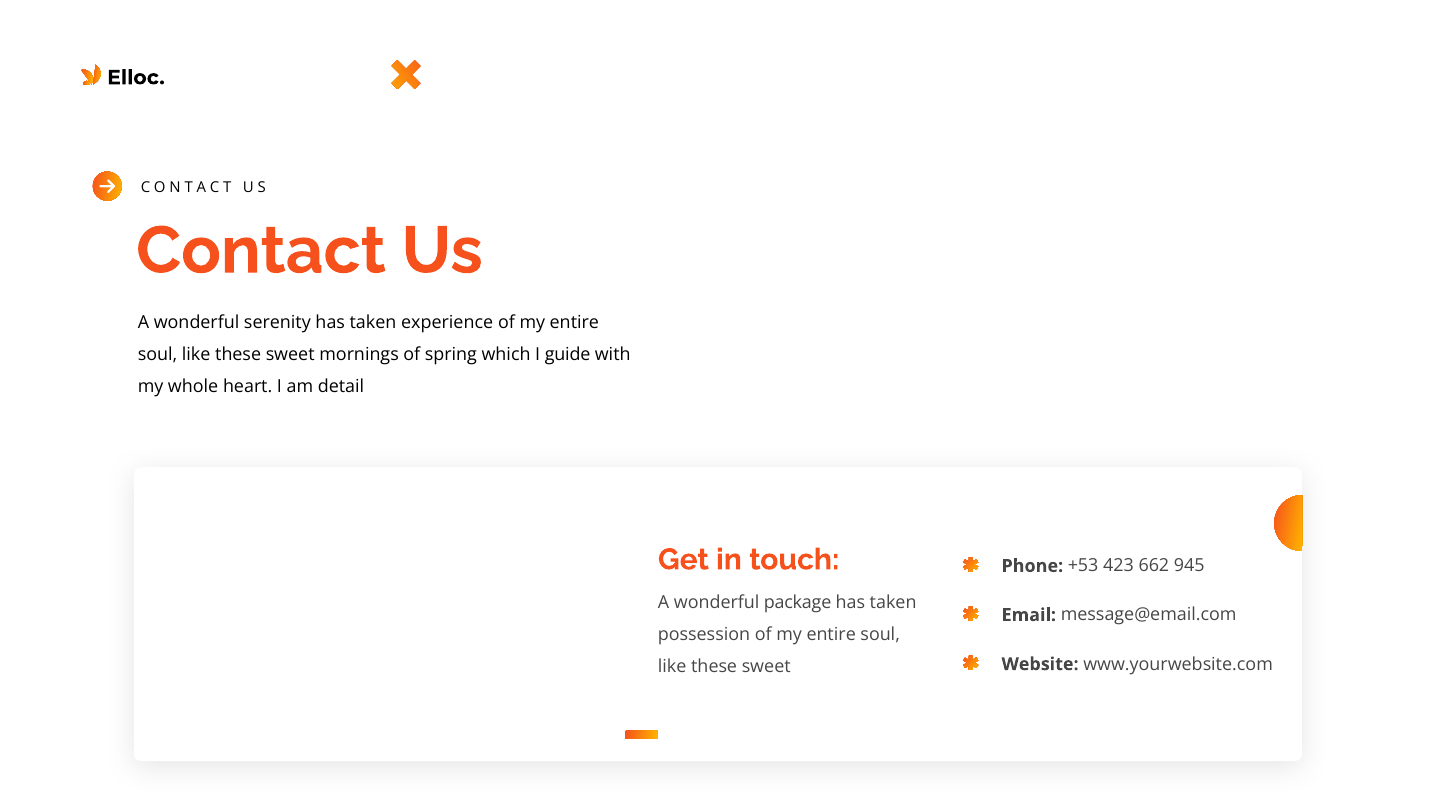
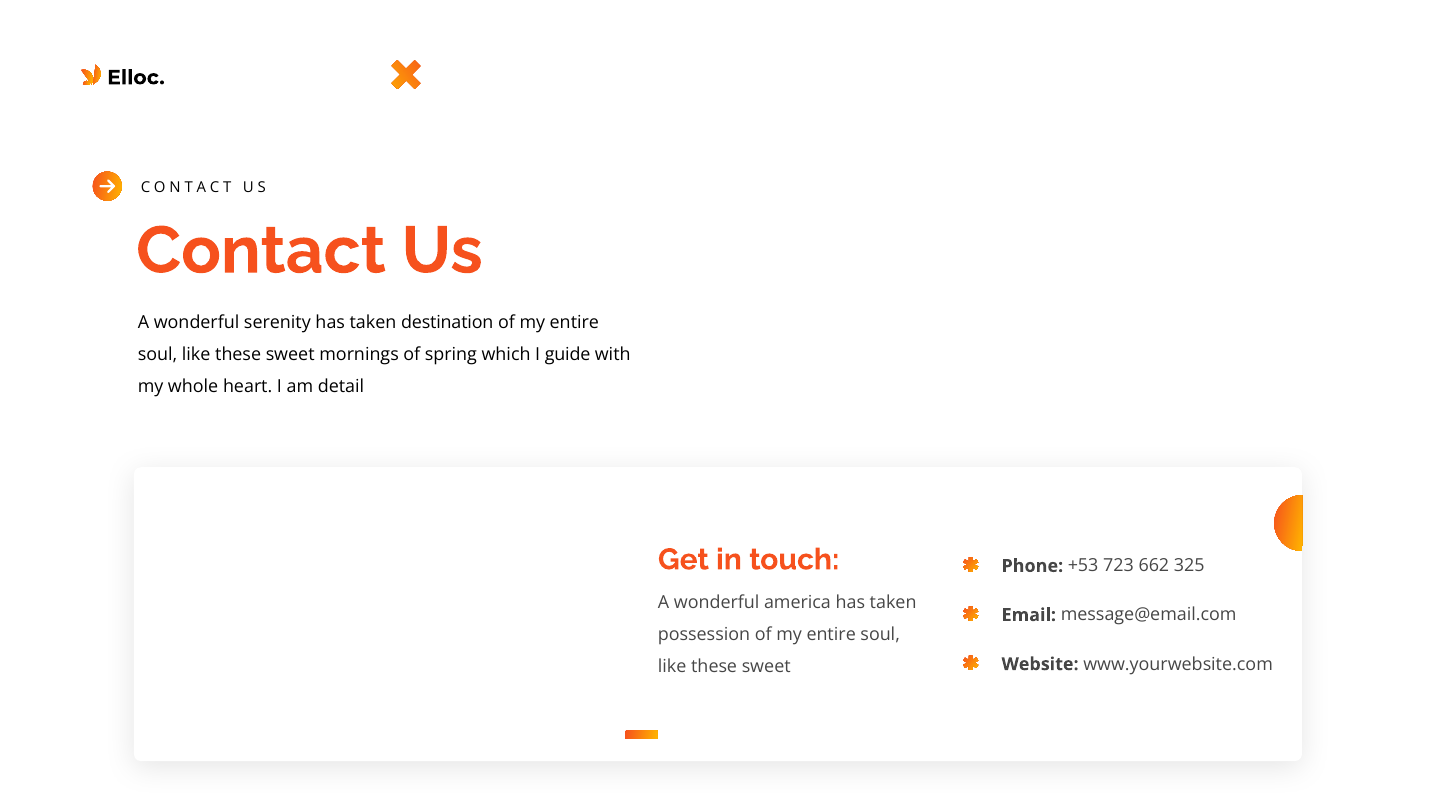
experience: experience -> destination (447, 322)
423: 423 -> 723 (1118, 566)
945: 945 -> 325 (1189, 566)
package: package -> america (797, 602)
